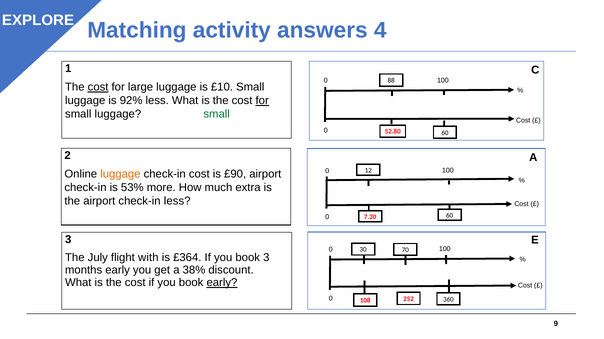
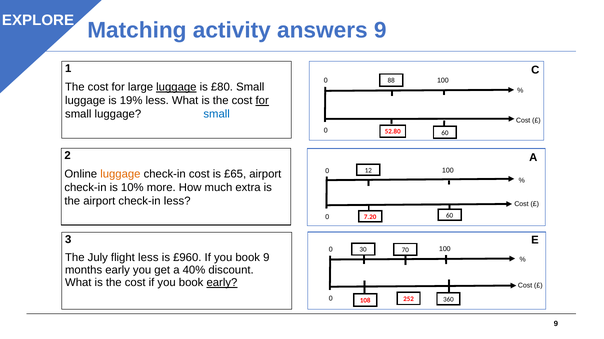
answers 4: 4 -> 9 (380, 31)
cost underline: present -> none (98, 87)
luggage underline: none -> present (176, 87)
£10: £10 -> £80 (222, 87)
92%: 92% -> 19% (131, 101)
small colour: green -> blue (217, 114)
£90: £90 -> £65 (235, 174)
53%: 53% -> 10% (132, 188)
flight with: with -> less (148, 258)
£364: £364 -> £960 (187, 258)
book 3: 3 -> 9 (266, 258)
38%: 38% -> 40% (194, 271)
